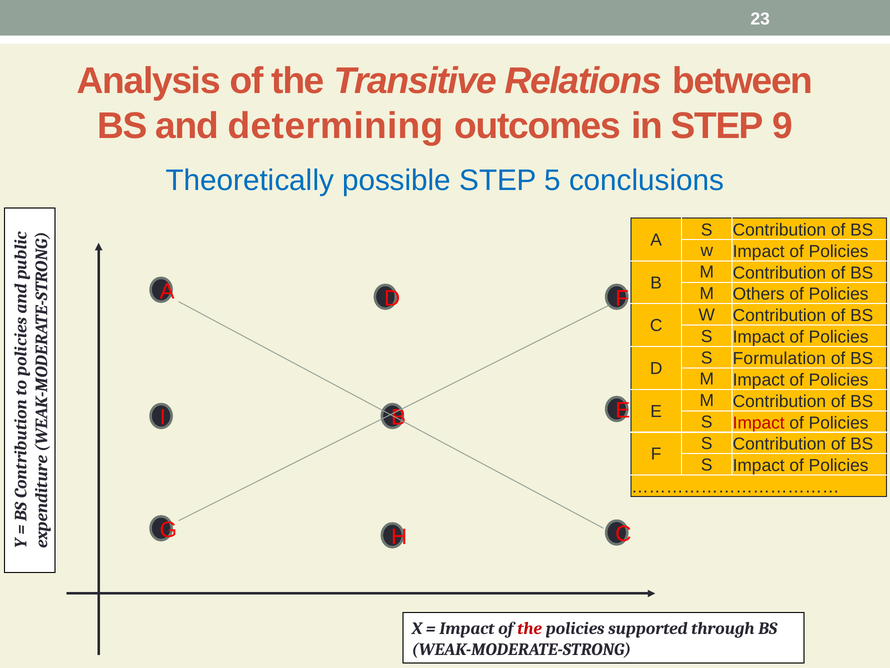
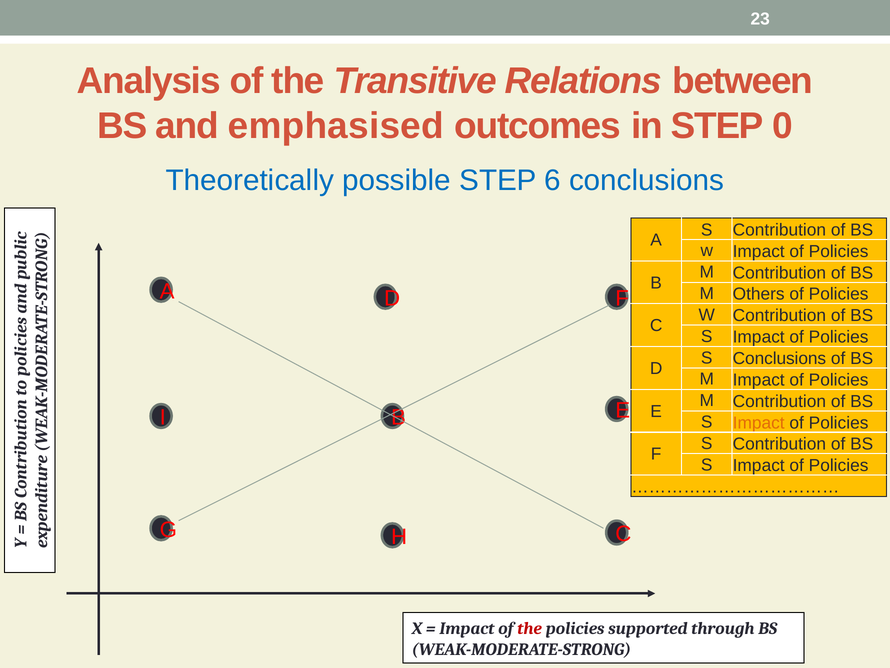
determining: determining -> emphasised (336, 126)
9: 9 -> 0 (782, 126)
5: 5 -> 6 (553, 180)
S Formulation: Formulation -> Conclusions (779, 358)
Impact colour: red -> orange (759, 423)
